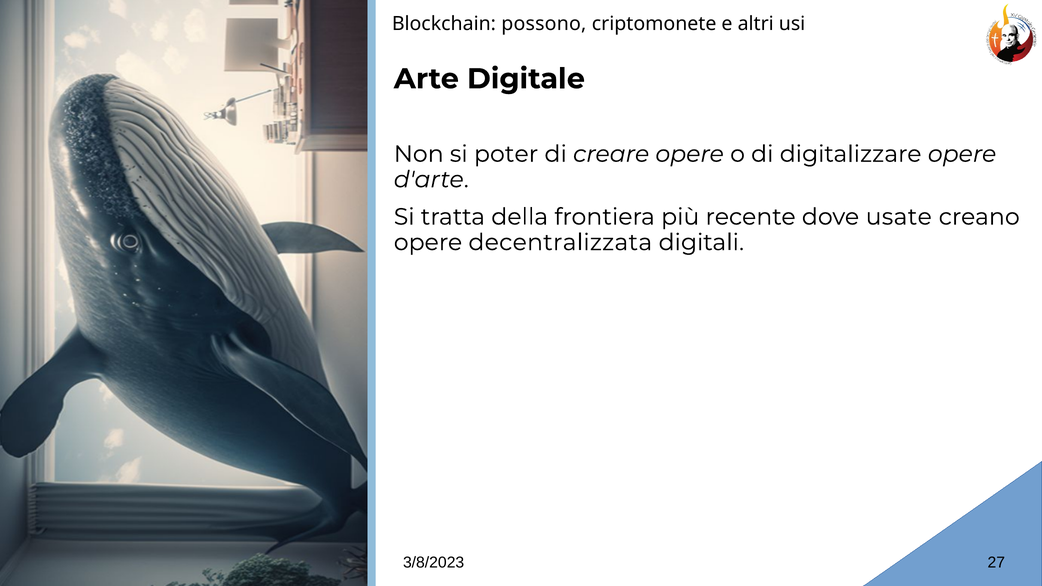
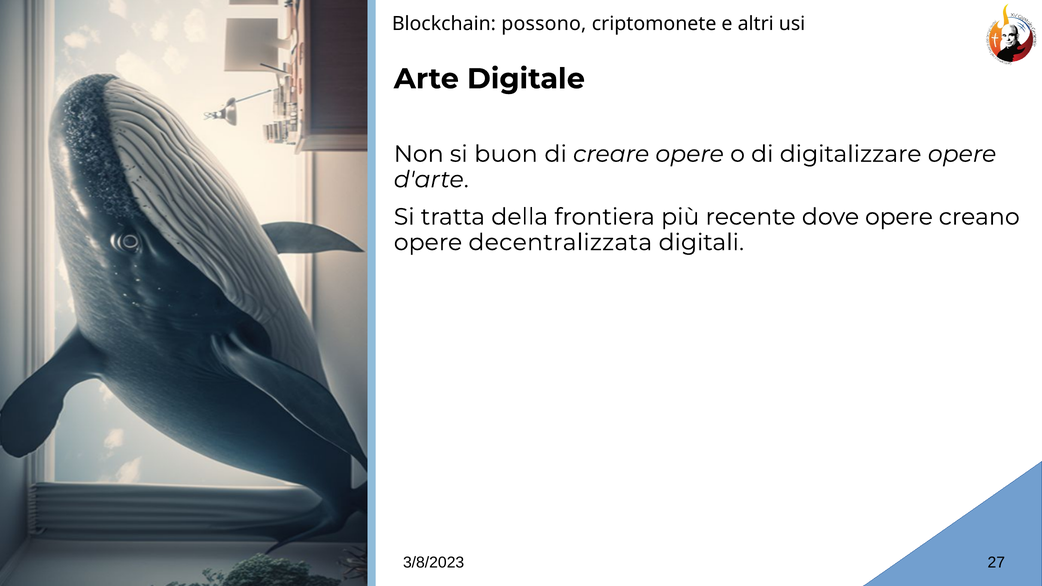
poter: poter -> buon (506, 154)
dove usate: usate -> opere (899, 217)
